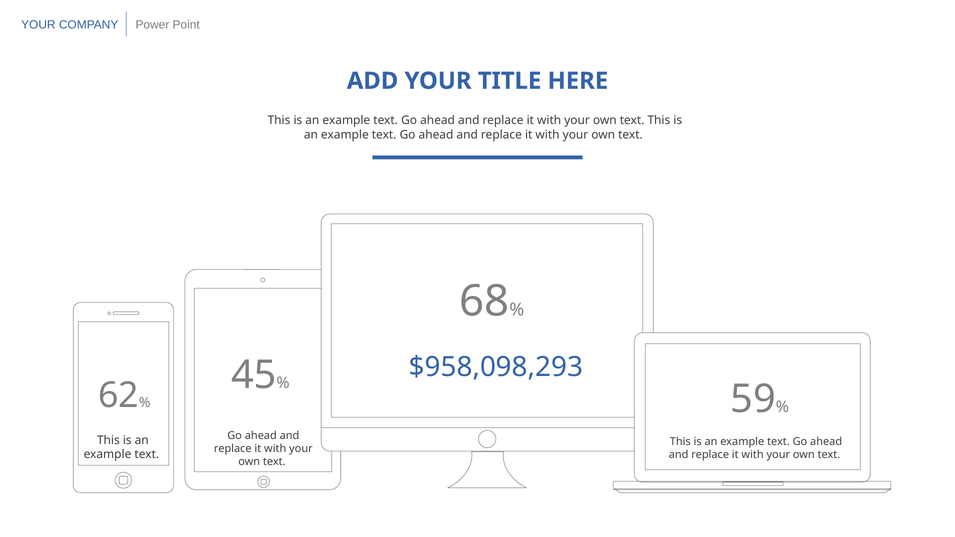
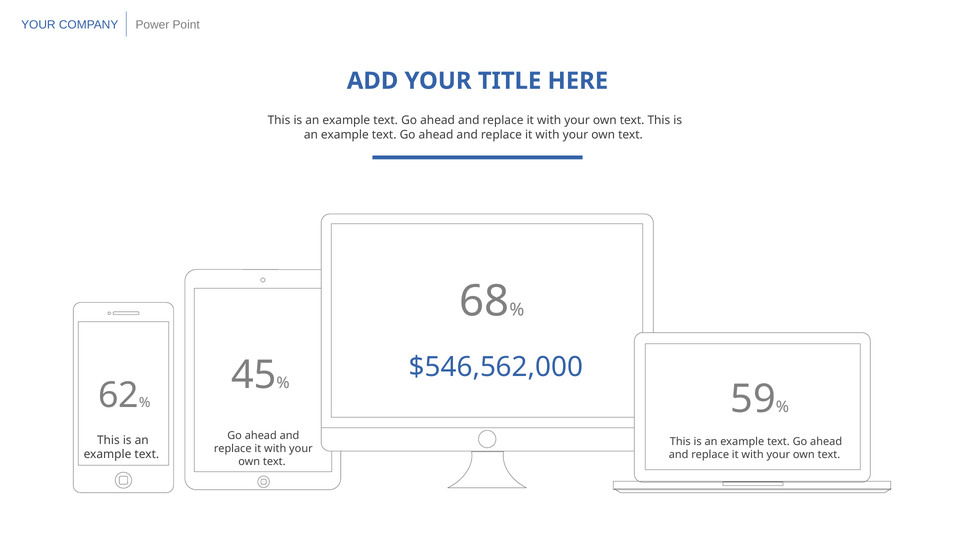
$958,098,293: $958,098,293 -> $546,562,000 (496, 367)
